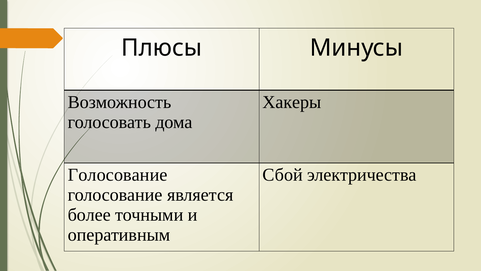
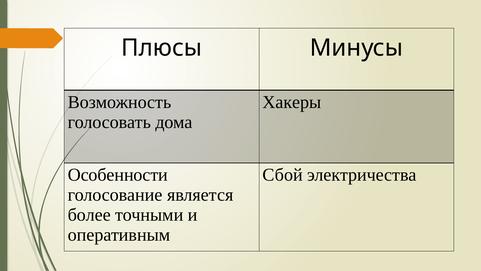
Голосование: Голосование -> Особенности (118, 175)
